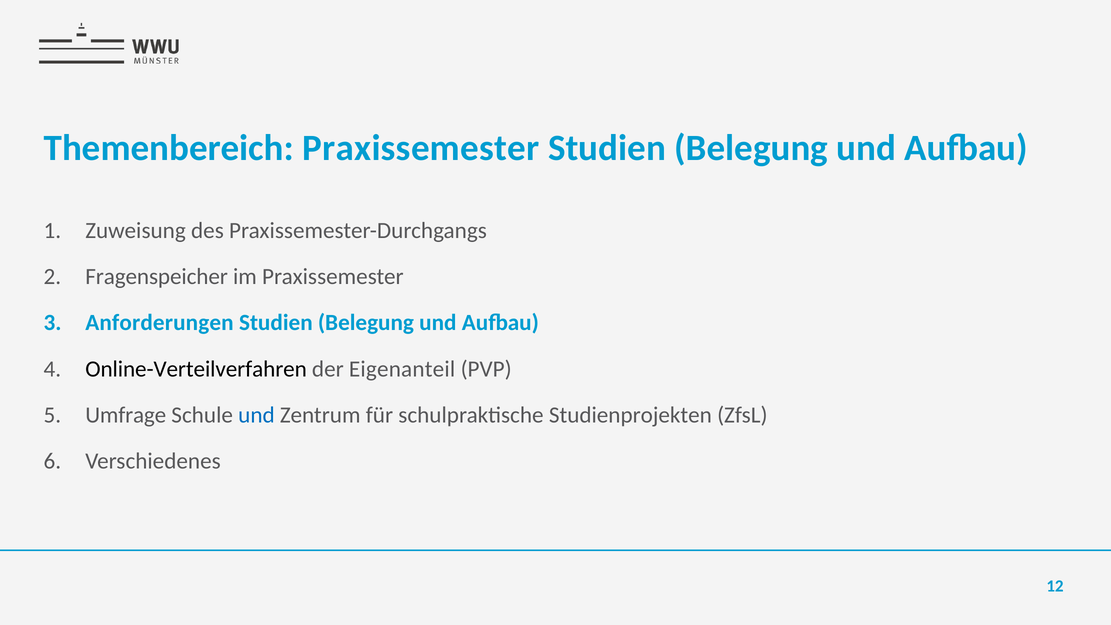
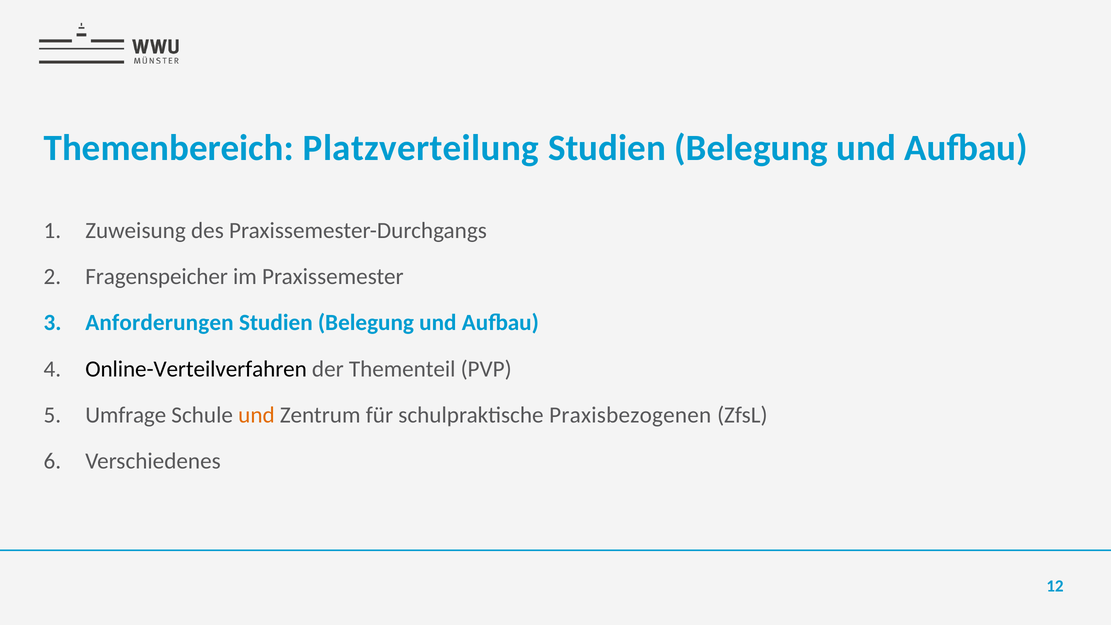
Themenbereich Praxissemester: Praxissemester -> Platzverteilung (421, 148)
Eigenanteil: Eigenanteil -> Thementeil (402, 369)
und colour: blue -> orange (256, 415)
Studienprojekten: Studienprojekten -> Praxisbezogenen (630, 415)
